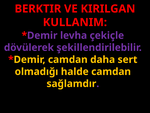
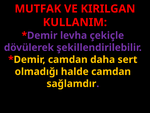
BERKTIR: BERKTIR -> MUTFAK (38, 9)
